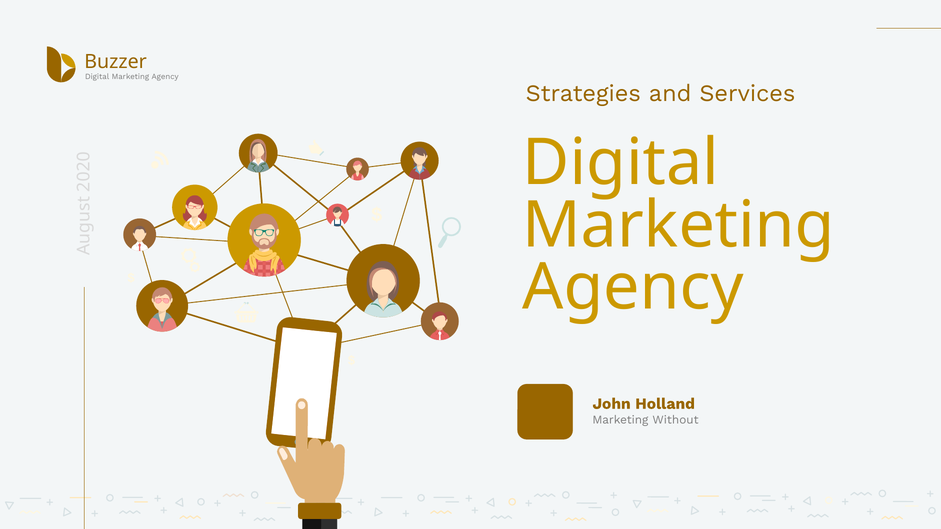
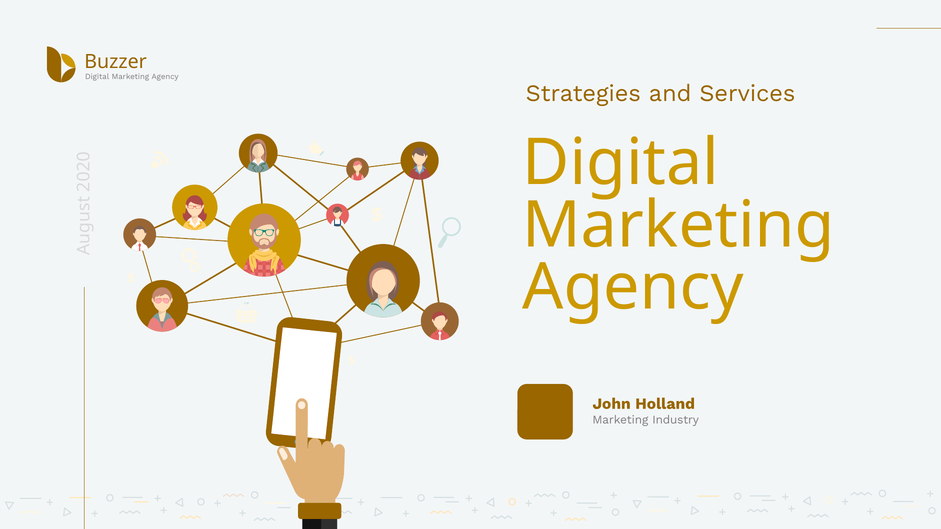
Without: Without -> Industry (676, 420)
